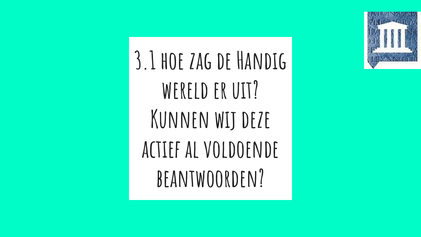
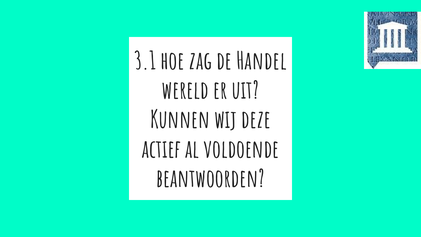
Handig: Handig -> Handel (261, 61)
